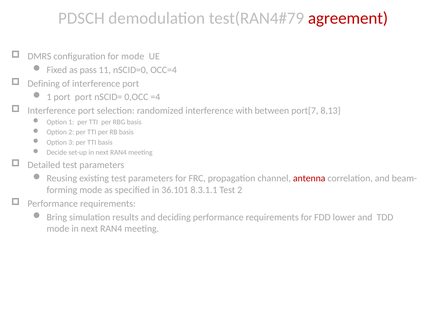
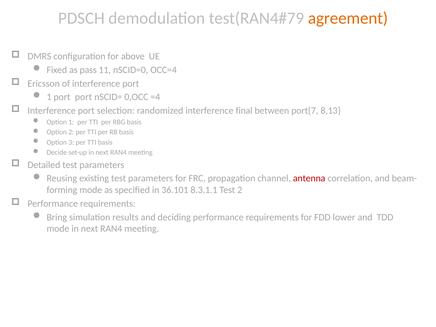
agreement colour: red -> orange (348, 18)
for mode: mode -> above (133, 56)
Defining: Defining -> Ericsson (44, 83)
with: with -> final (244, 111)
